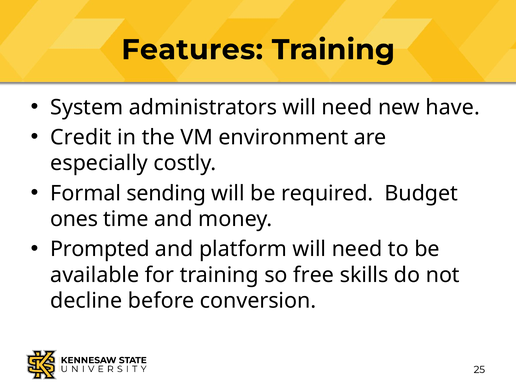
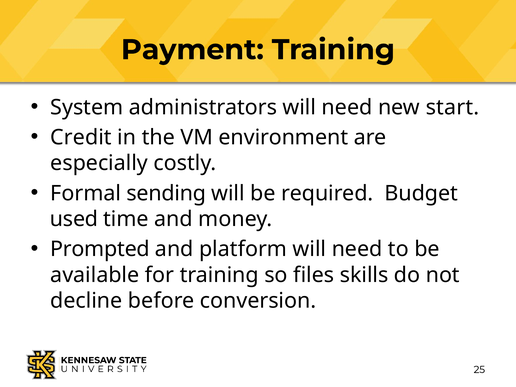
Features: Features -> Payment (192, 50)
have: have -> start (453, 107)
ones: ones -> used (74, 219)
free: free -> files (314, 275)
